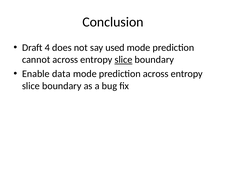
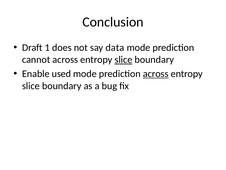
4: 4 -> 1 (47, 47)
used: used -> data (115, 47)
data: data -> used (61, 74)
across underline: none -> present (156, 74)
